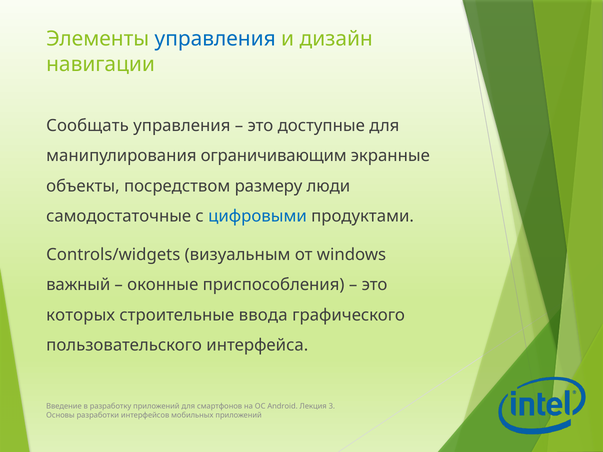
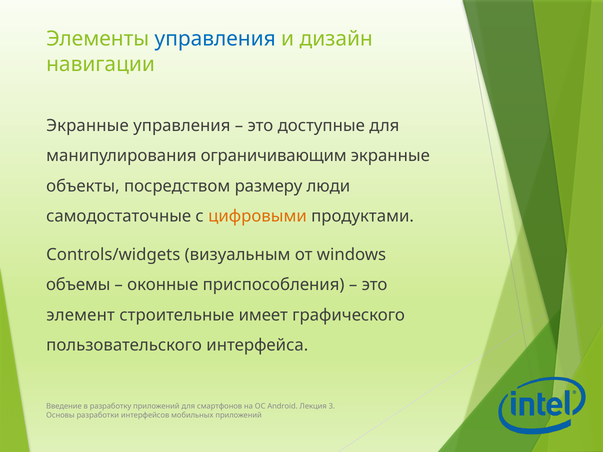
Сообщать: Сообщать -> Экранные (87, 126)
цифровыми colour: blue -> orange (257, 216)
важный: важный -> объемы (78, 285)
которых: которых -> элемент (81, 315)
ввода: ввода -> имеет (263, 315)
